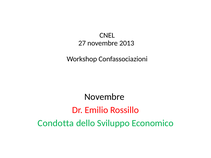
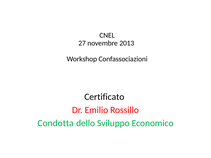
Novembre: Novembre -> Certificato (104, 97)
